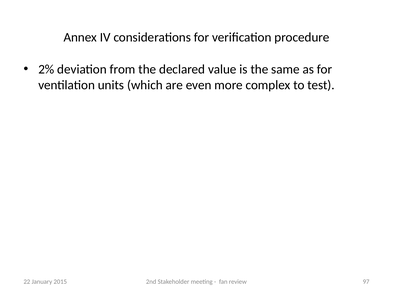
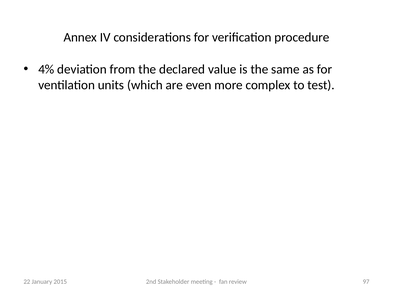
2%: 2% -> 4% (46, 69)
